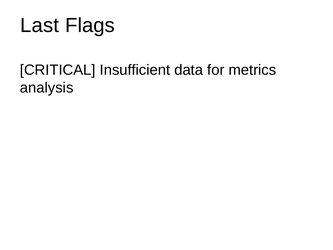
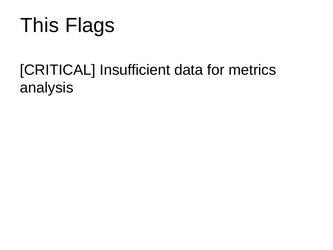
Last: Last -> This (40, 25)
